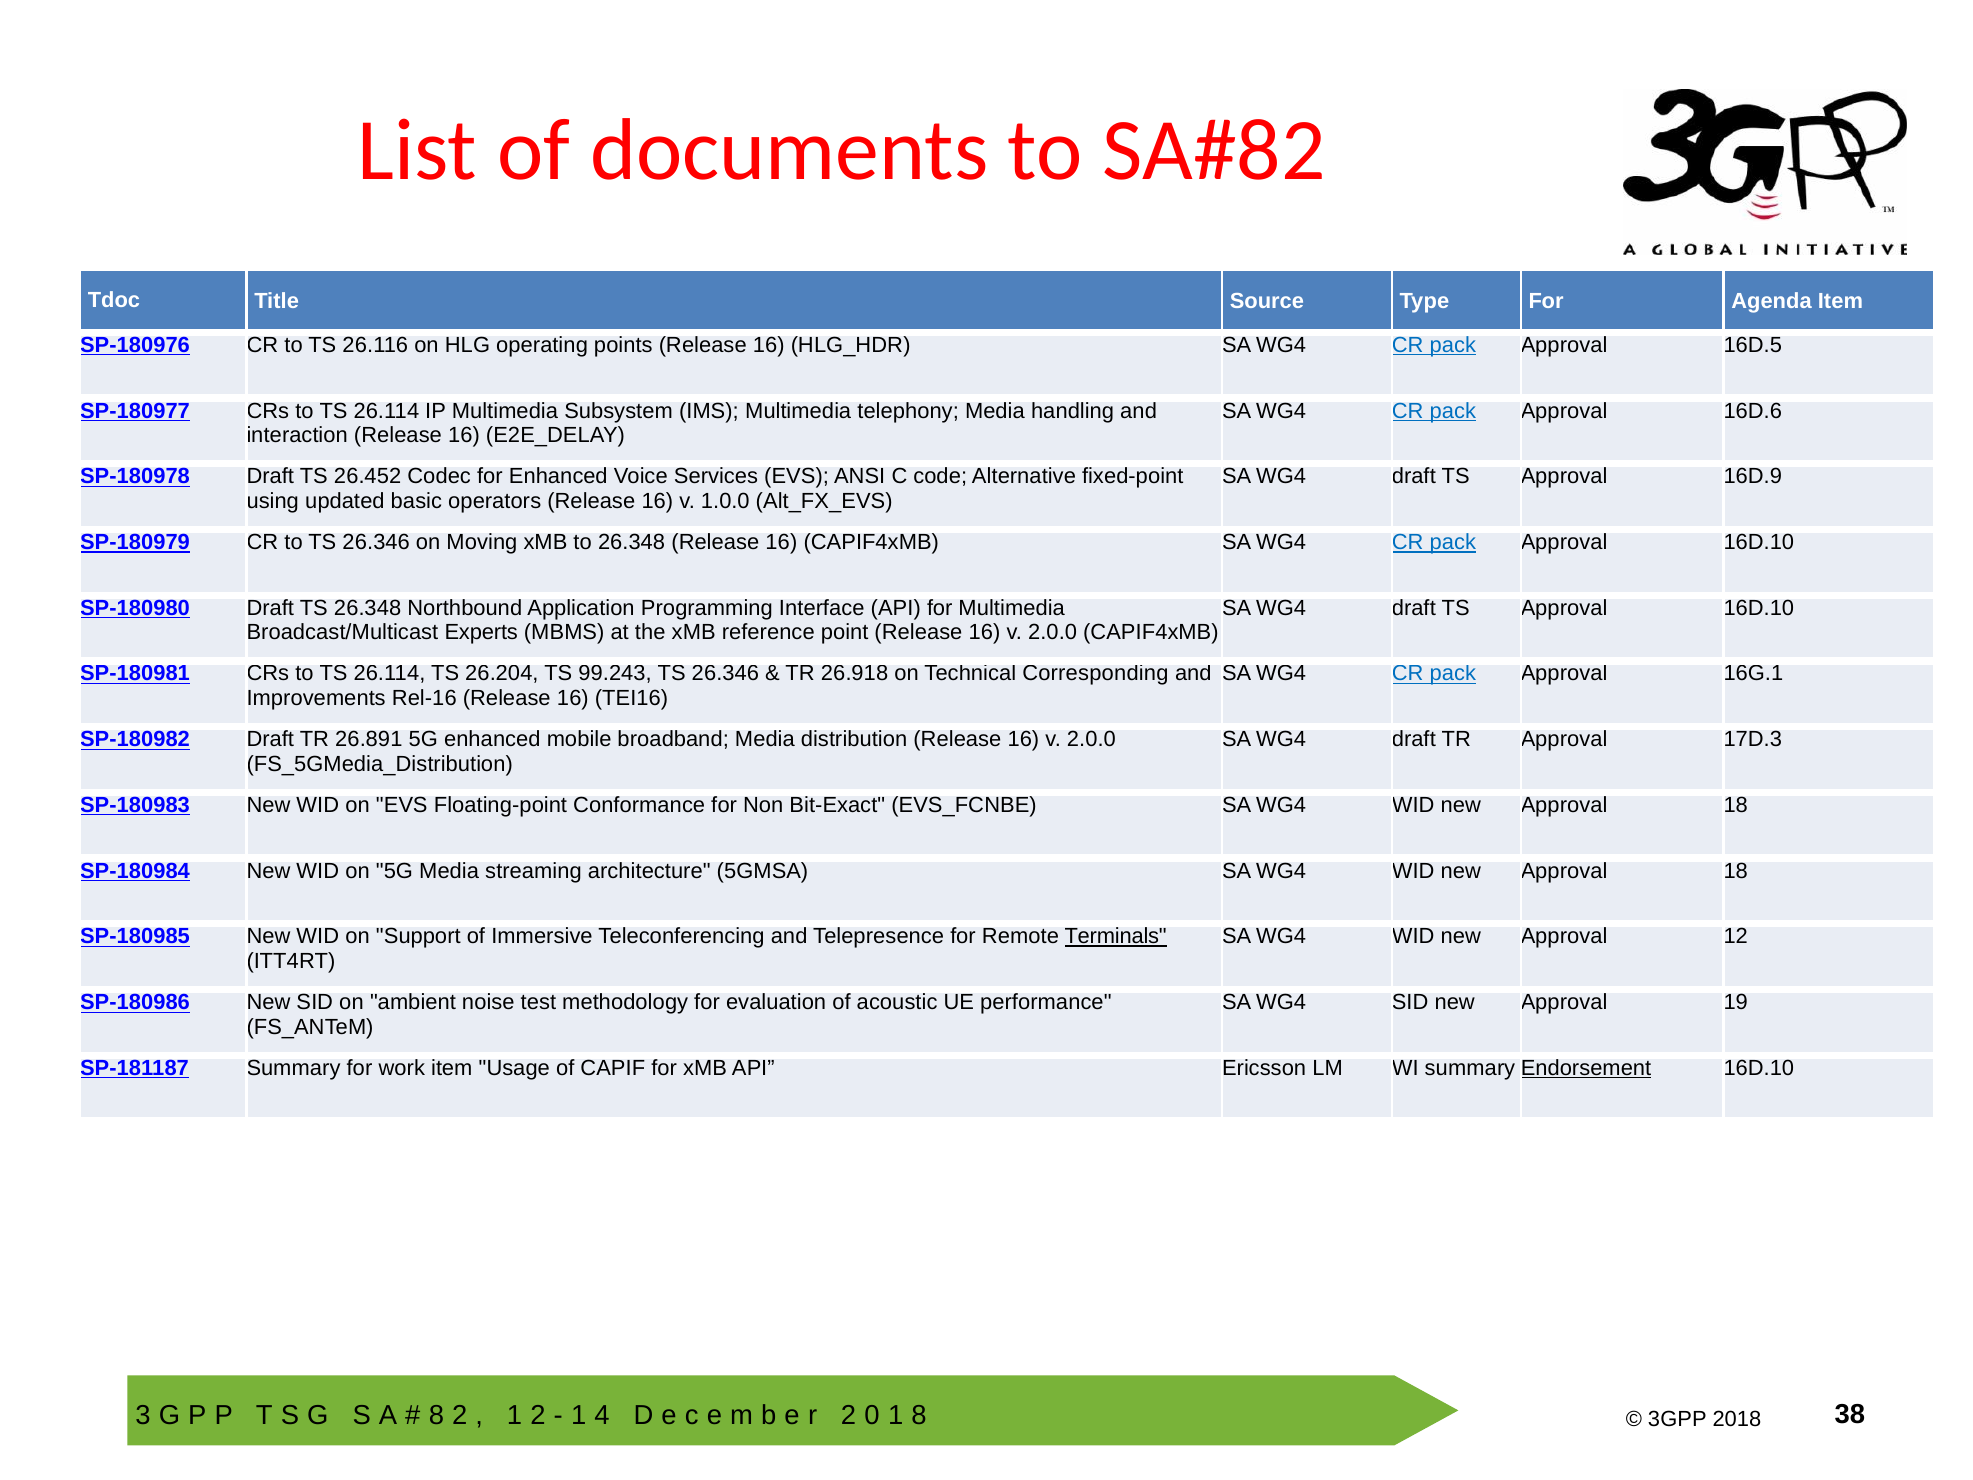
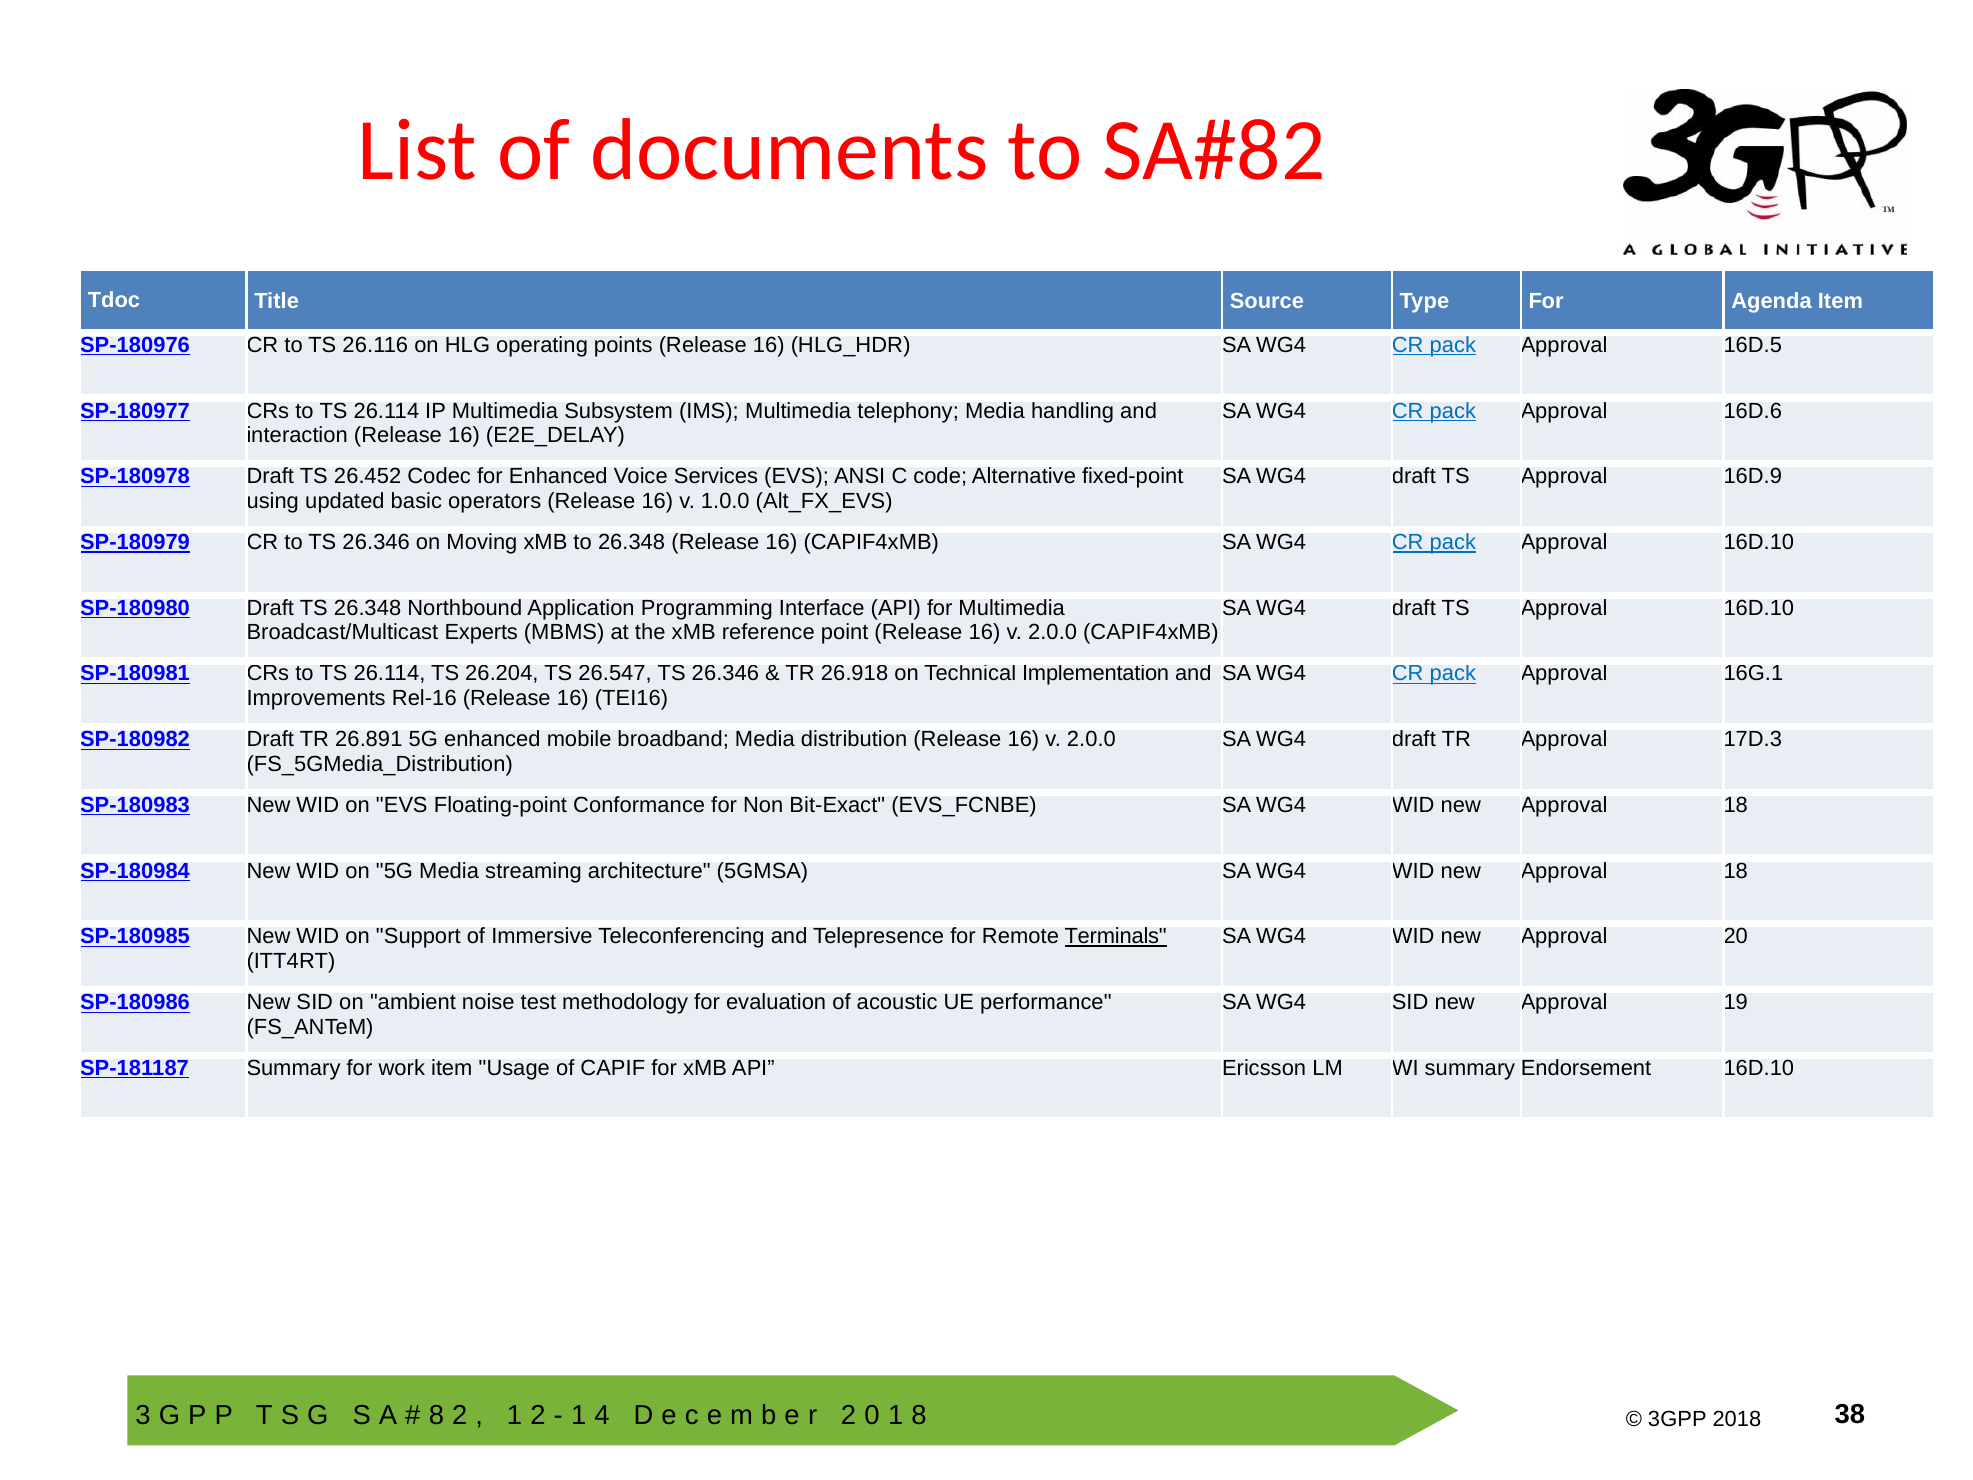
99.243: 99.243 -> 26.547 (615, 674)
Corresponding: Corresponding -> Implementation (1096, 674)
12: 12 -> 20 (1736, 936)
Endorsement underline: present -> none (1586, 1068)
